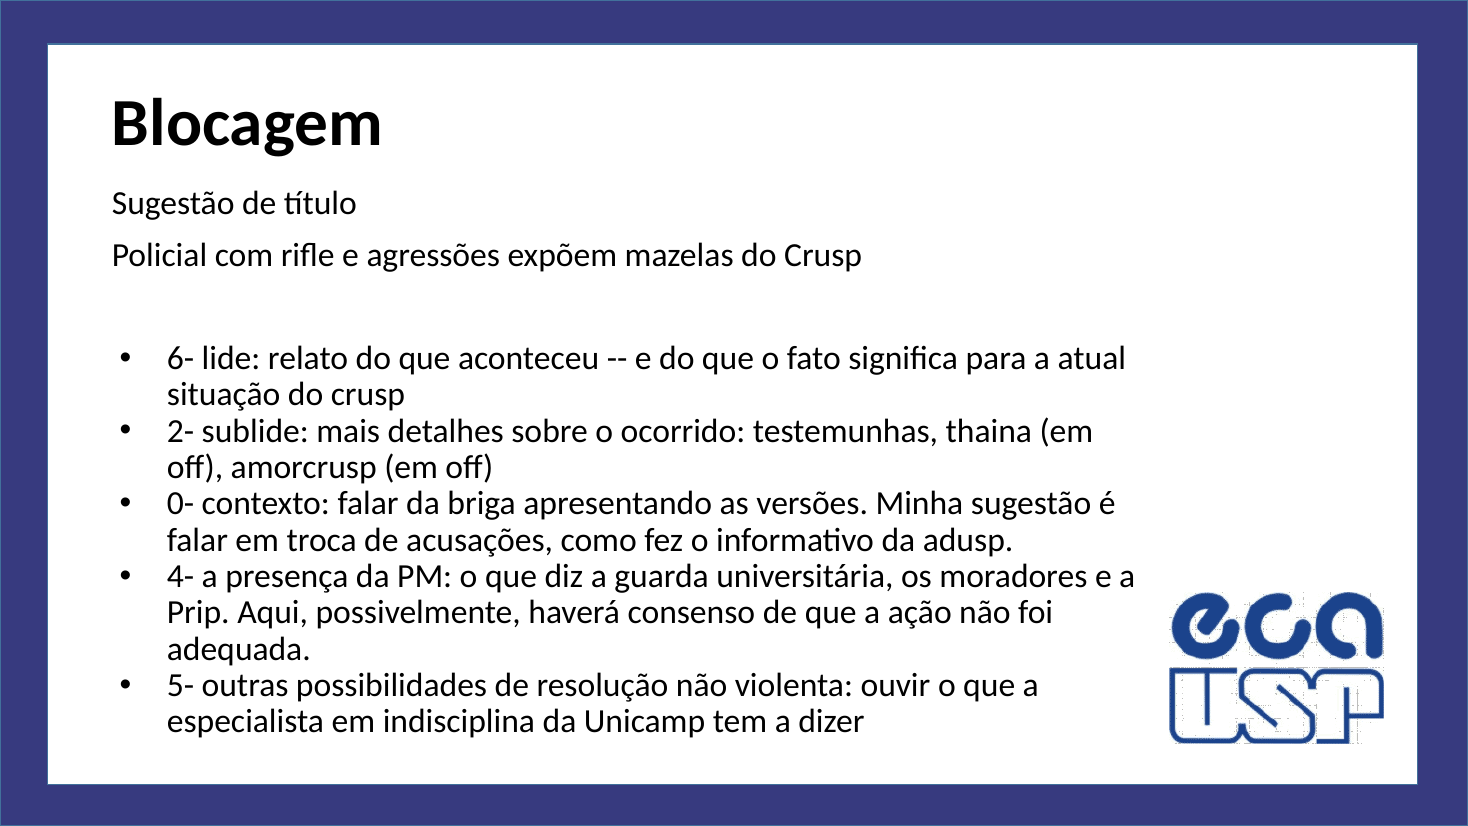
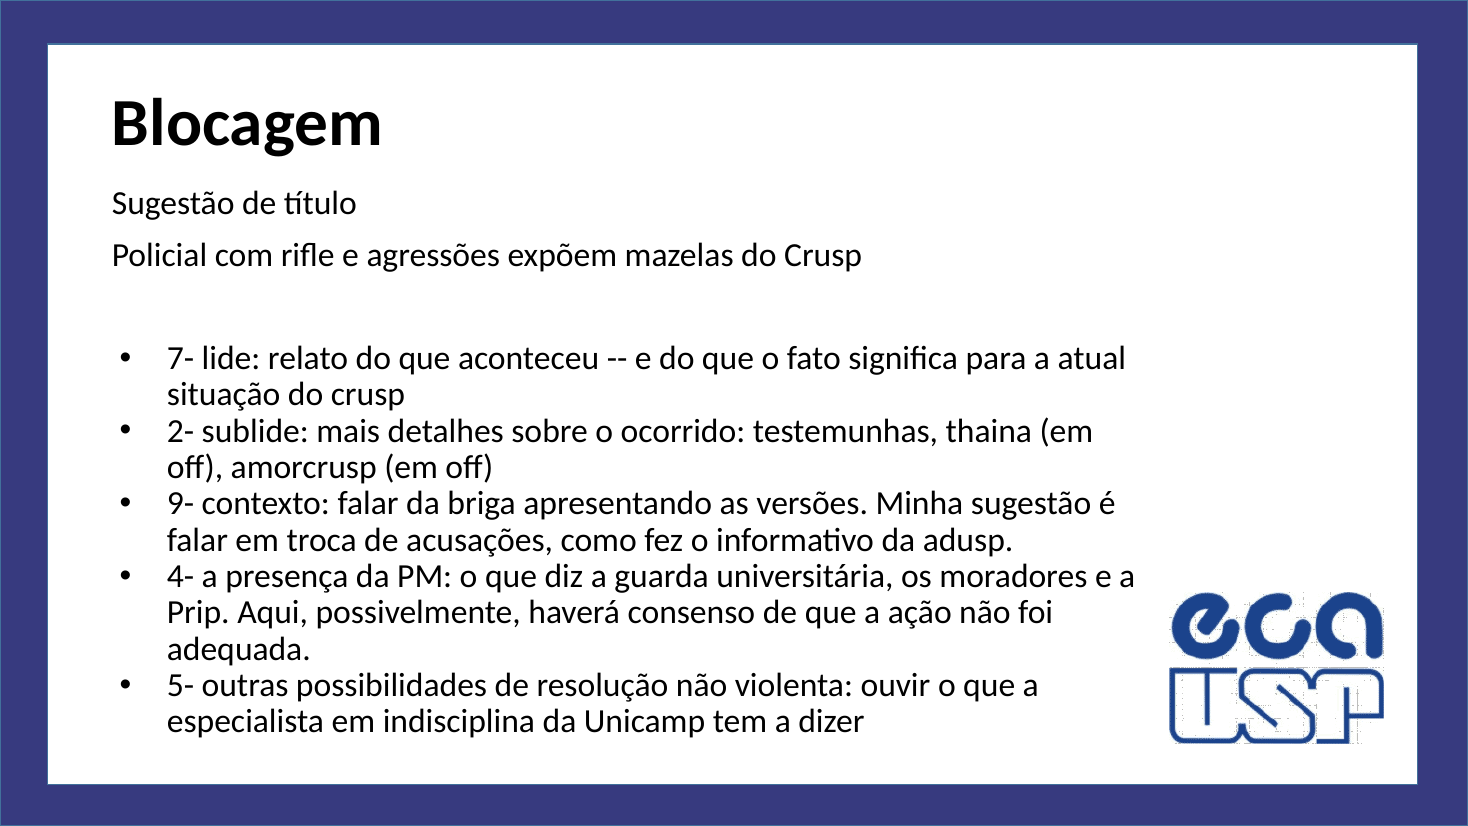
6-: 6- -> 7- (181, 358)
0-: 0- -> 9- (181, 504)
